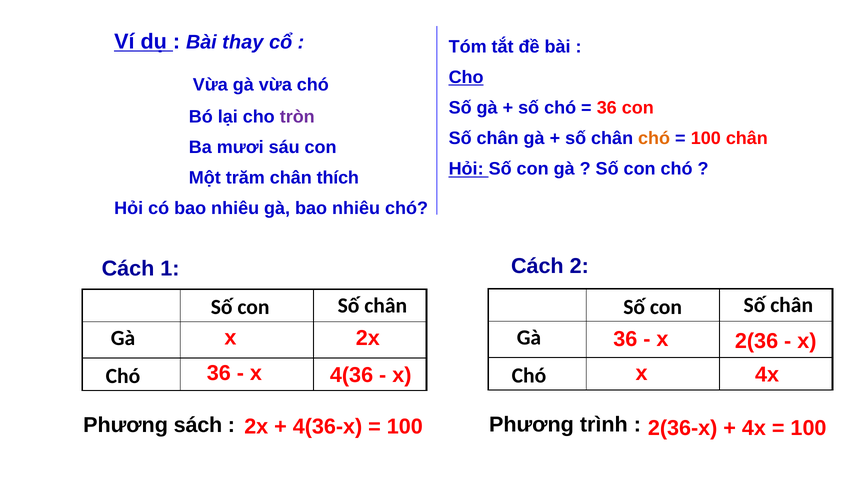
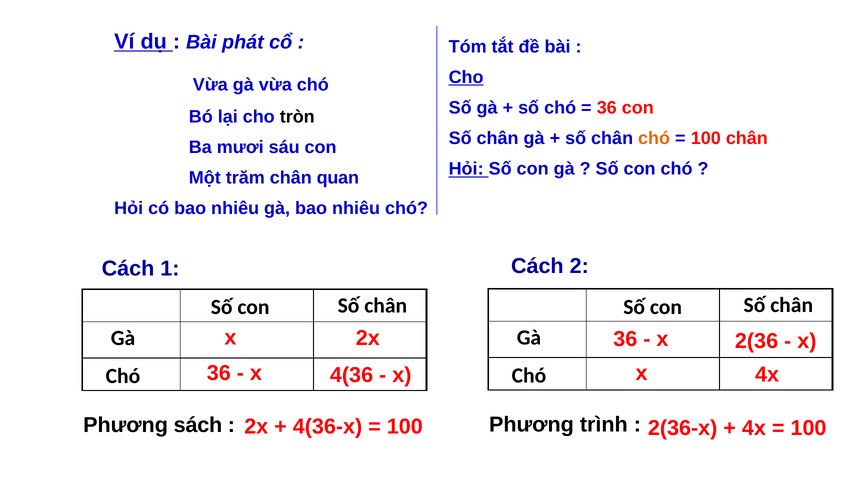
thay: thay -> phát (243, 42)
tròn colour: purple -> black (297, 117)
thích: thích -> quan (338, 178)
